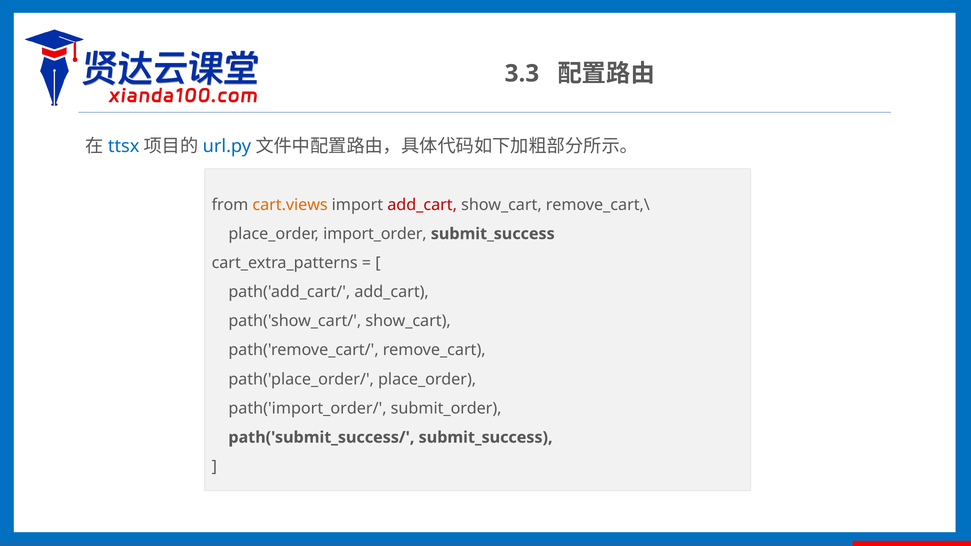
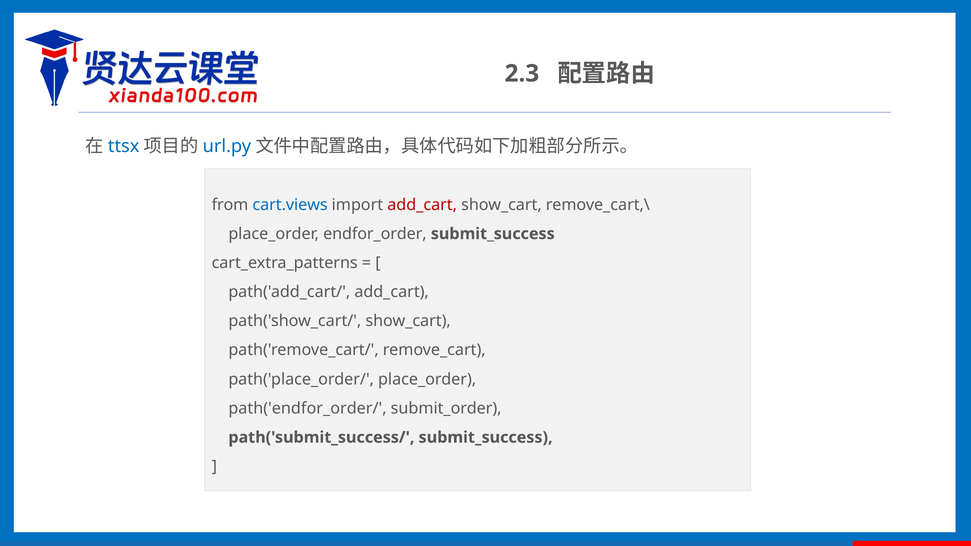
3.3: 3.3 -> 2.3 (522, 74)
cart.views colour: orange -> blue (290, 205)
import_order: import_order -> endfor_order (375, 234)
path('import_order/: path('import_order/ -> path('endfor_order/ (307, 409)
